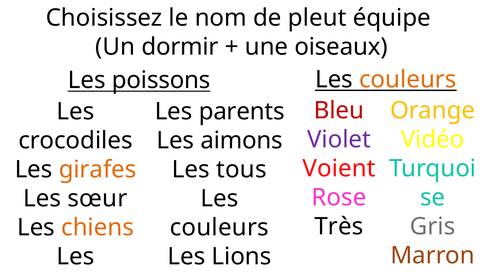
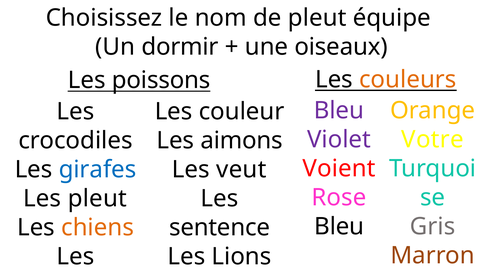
Bleu colour: red -> purple (339, 110)
parents: parents -> couleur (242, 111)
Vidéo: Vidéo -> Votre (432, 139)
girafes colour: orange -> blue (98, 169)
tous: tous -> veut (241, 169)
Les sœur: sœur -> pleut (97, 198)
Très: Très -> Bleu (339, 226)
couleurs: couleurs -> sentence (220, 227)
